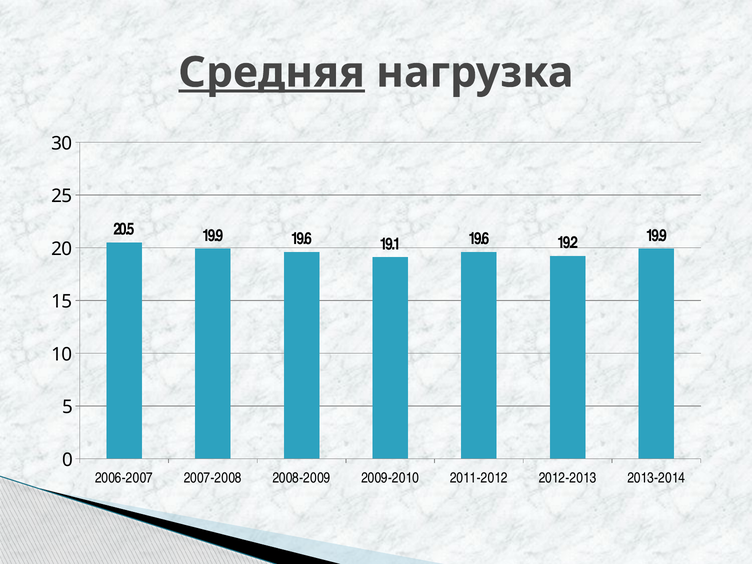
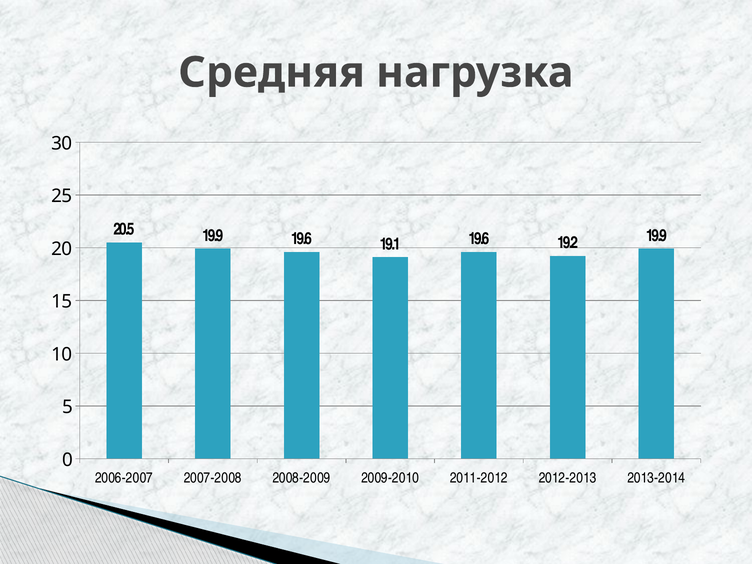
Средняя underline: present -> none (272, 73)
